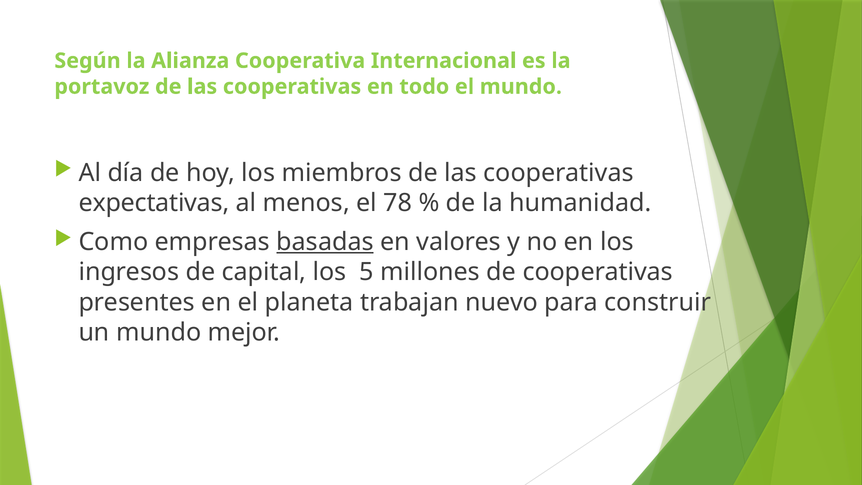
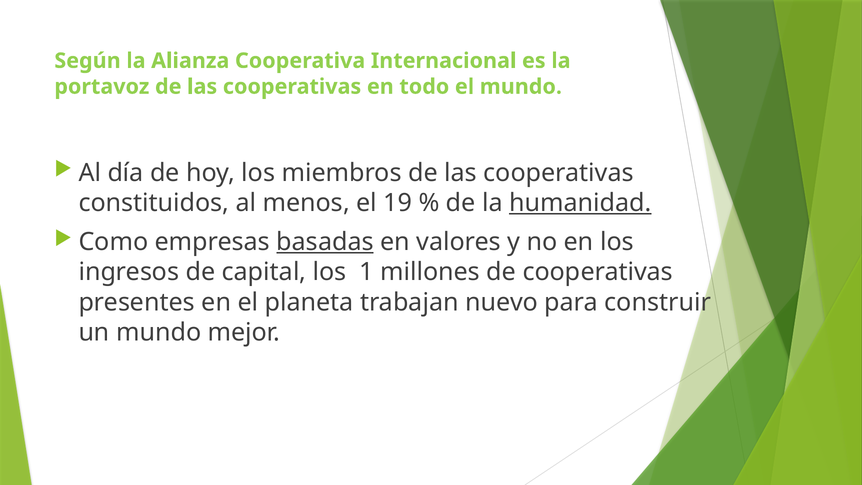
expectativas: expectativas -> constituidos (154, 203)
78: 78 -> 19 (398, 203)
humanidad underline: none -> present (580, 203)
5: 5 -> 1 (367, 272)
